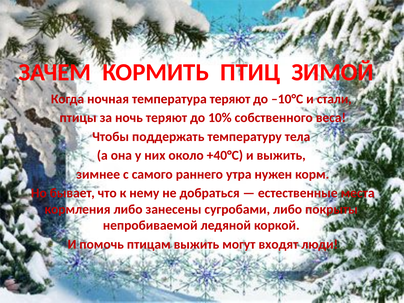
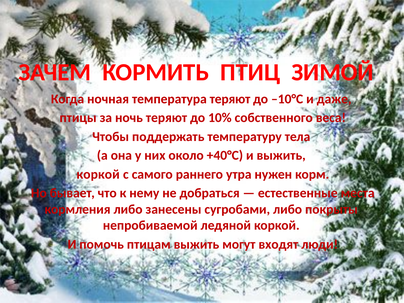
стали: стали -> даже (334, 99)
зимнее: зимнее -> коркой (98, 174)
